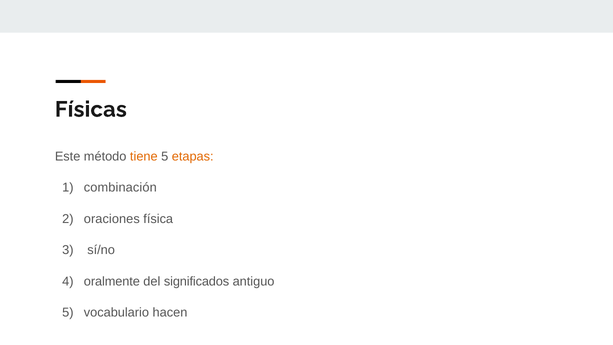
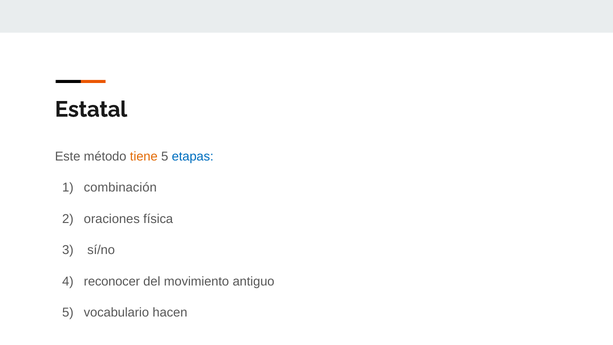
Físicas: Físicas -> Estatal (91, 109)
etapas colour: orange -> blue (193, 156)
oralmente: oralmente -> reconocer (112, 281)
significados: significados -> movimiento (196, 281)
